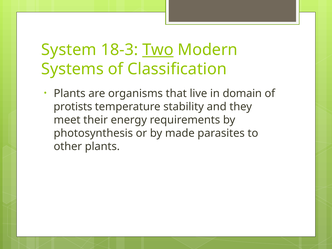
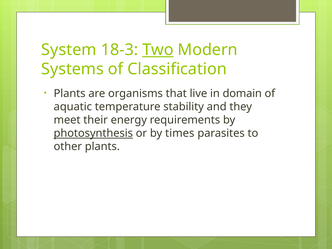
protists: protists -> aquatic (73, 107)
photosynthesis underline: none -> present (93, 133)
made: made -> times (180, 133)
